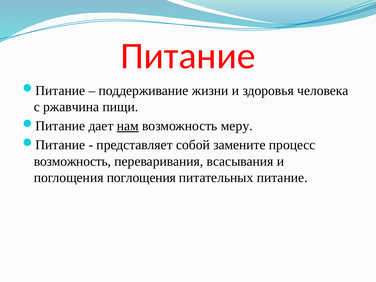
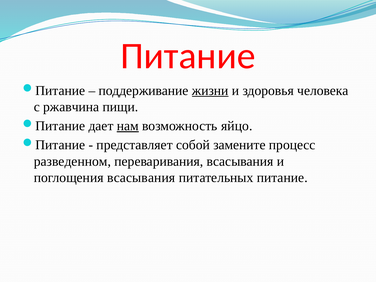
жизни underline: none -> present (210, 91)
меру: меру -> яйцо (237, 126)
возможность: возможность -> разведенном (72, 161)
поглощения поглощения: поглощения -> всасывания (141, 178)
